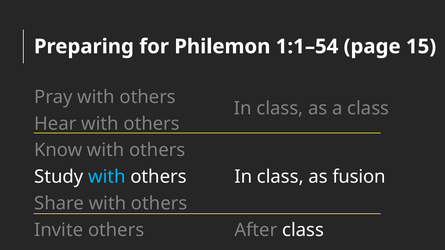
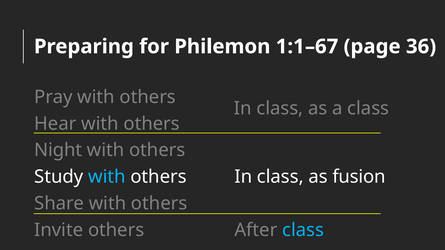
1:1–54: 1:1–54 -> 1:1–67 (307, 47)
15: 15 -> 36 (421, 47)
Know: Know -> Night (58, 150)
class colour: white -> light blue (303, 230)
